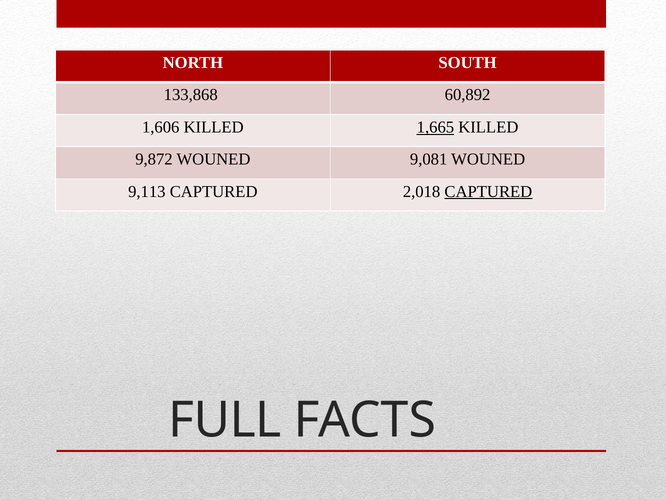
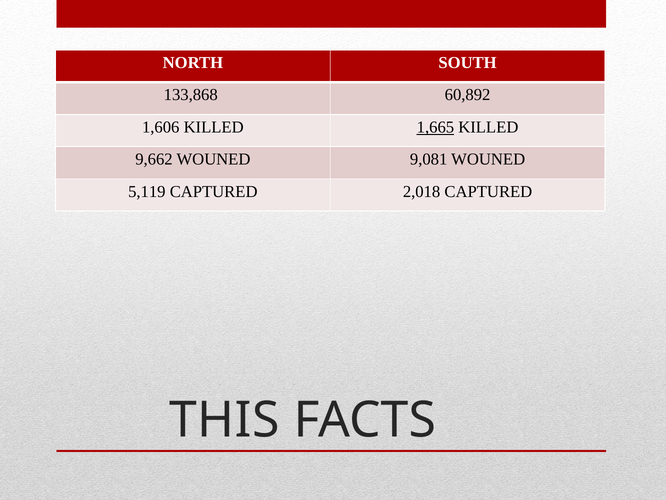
9,872: 9,872 -> 9,662 (154, 159)
9,113: 9,113 -> 5,119 (147, 191)
CAPTURED underline: present -> none (488, 191)
FULL: FULL -> THIS (224, 420)
